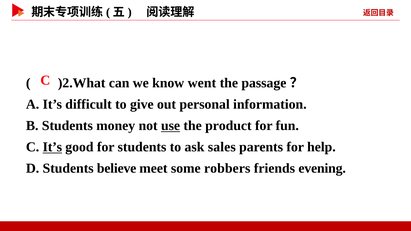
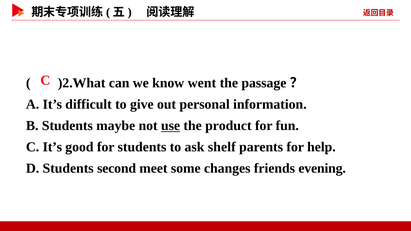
money: money -> maybe (116, 126)
It’s underline: present -> none (52, 147)
sales: sales -> shelf (222, 147)
believe: believe -> second (117, 169)
robbers: robbers -> changes (227, 169)
